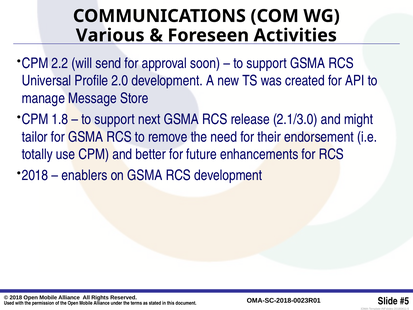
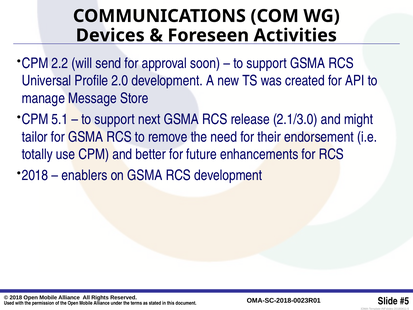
Various: Various -> Devices (110, 35)
1.8: 1.8 -> 5.1 (60, 119)
